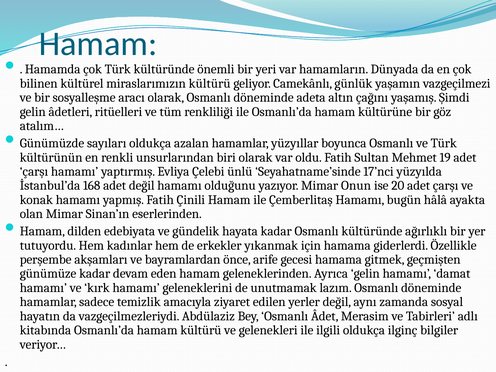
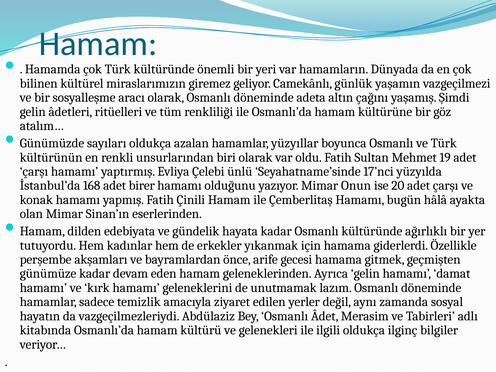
miraslarımızın kültürü: kültürü -> giremez (210, 83)
adet değil: değil -> birer (142, 186)
